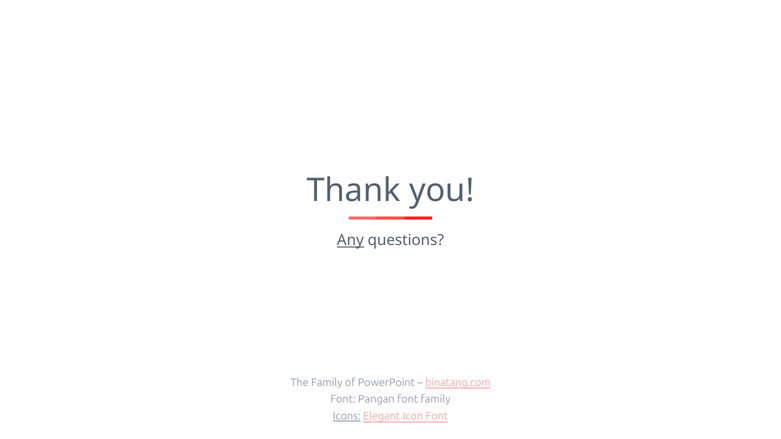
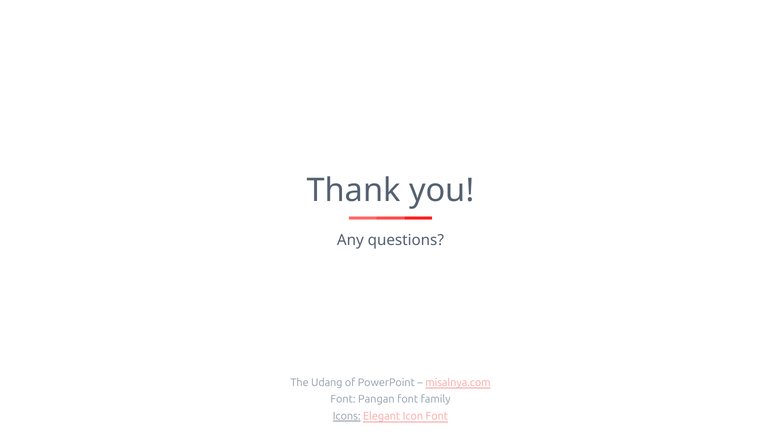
Any underline: present -> none (350, 240)
The Family: Family -> Udang (327, 383)
binatang.com: binatang.com -> misalnya.com (458, 383)
